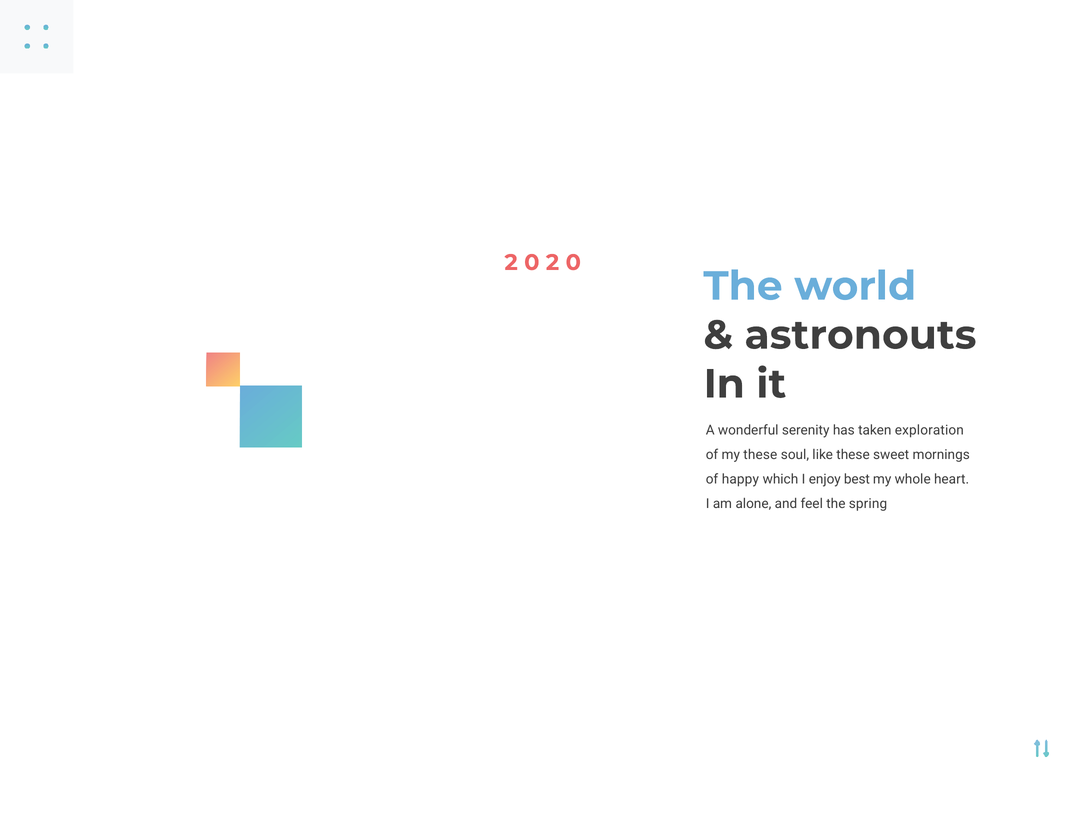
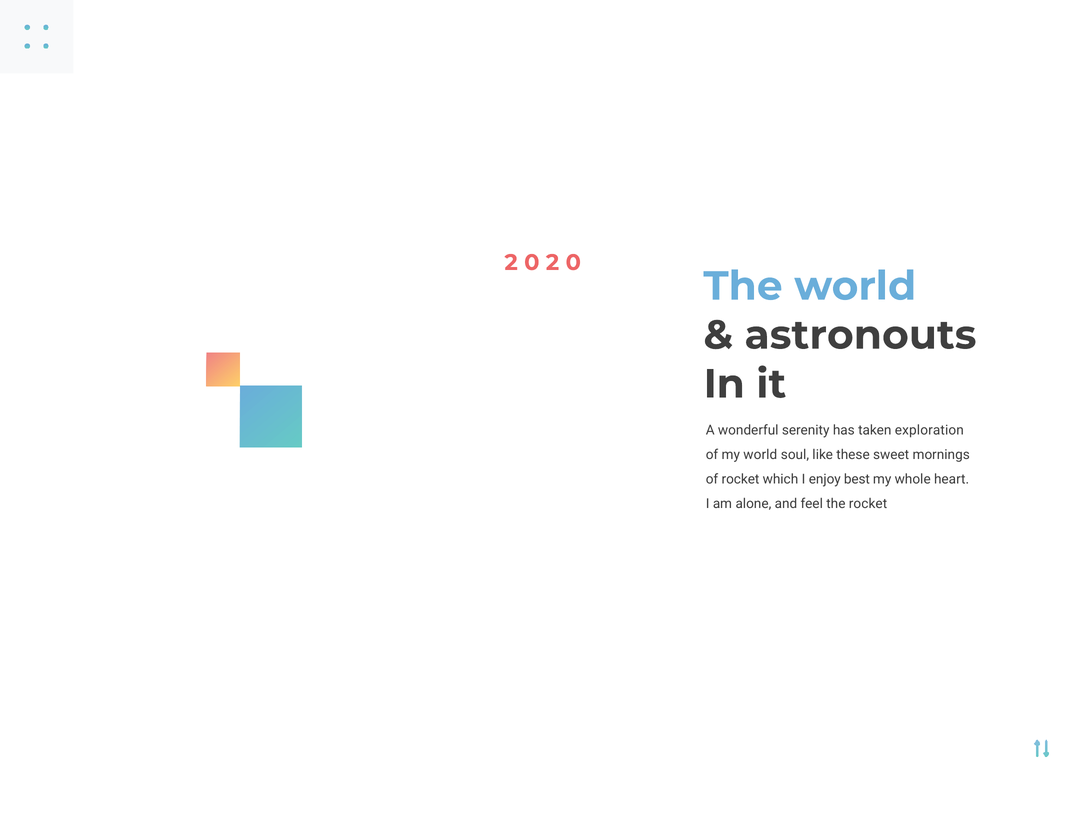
my these: these -> world (760, 455)
of happy: happy -> rocket (740, 479)
the spring: spring -> rocket (868, 504)
